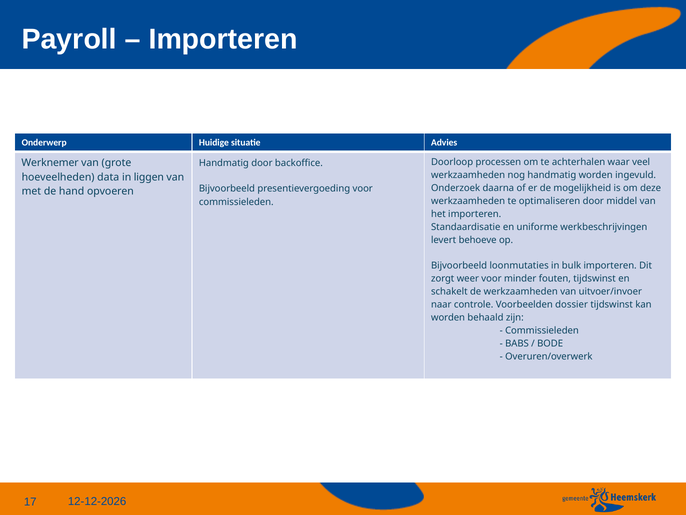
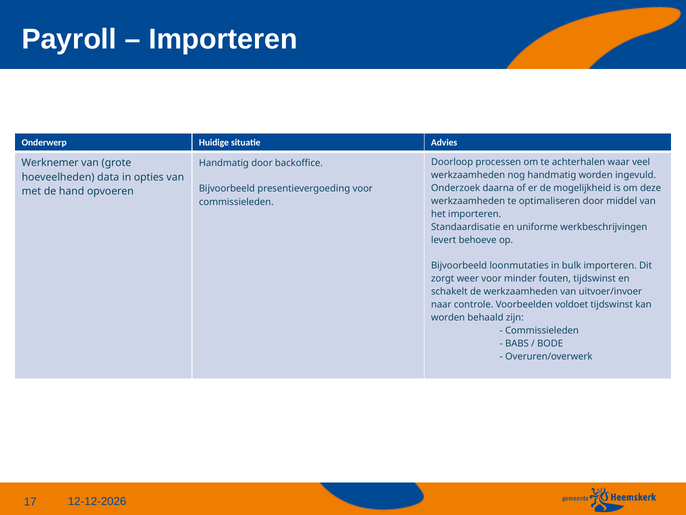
liggen: liggen -> opties (149, 177)
dossier: dossier -> voldoet (572, 304)
